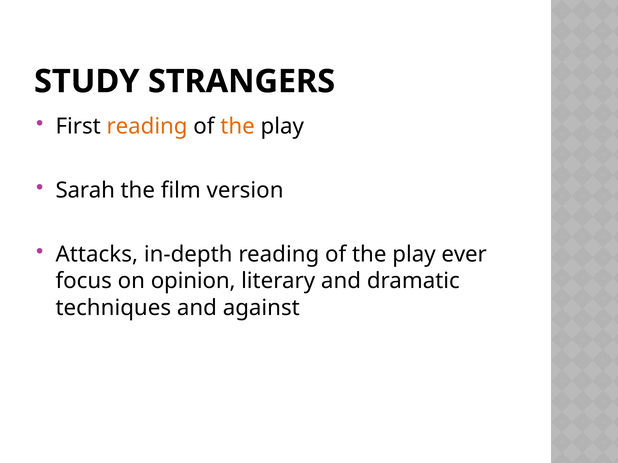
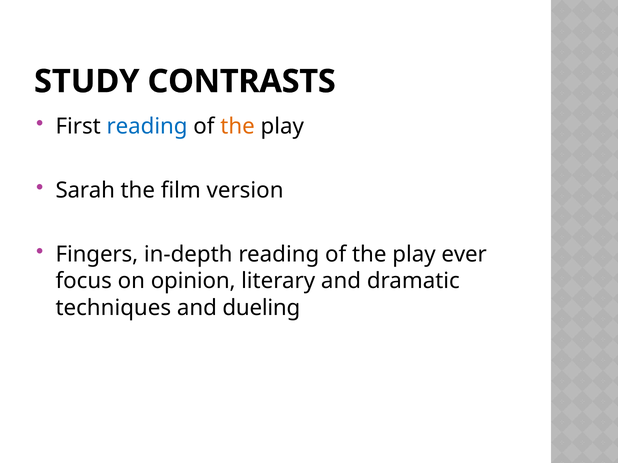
STRANGERS: STRANGERS -> CONTRASTS (242, 82)
reading colour: orange -> blue (147, 127)
Attacks: Attacks -> Fingers (97, 254)
against: against -> dueling (261, 308)
